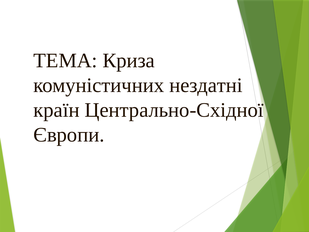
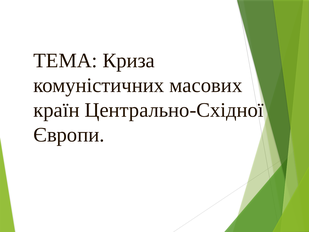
нездатні: нездатні -> масових (206, 85)
